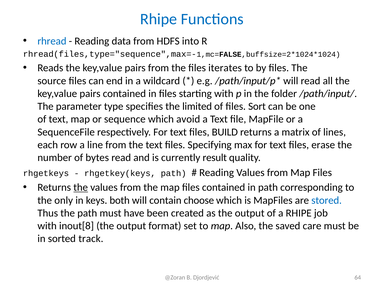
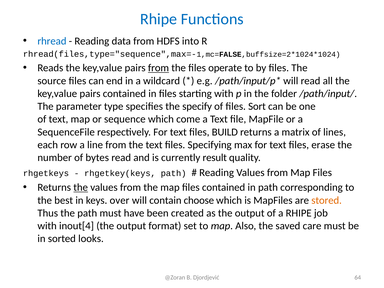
from underline: none -> present (158, 68)
iterates: iterates -> operate (225, 68)
limited: limited -> specify (197, 106)
avoid: avoid -> come (188, 119)
only: only -> best (64, 200)
both: both -> over (120, 200)
stored colour: blue -> orange (327, 200)
inout[8: inout[8 -> inout[4 (77, 226)
track: track -> looks (91, 239)
